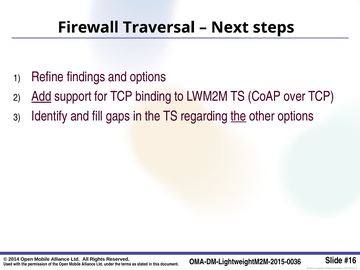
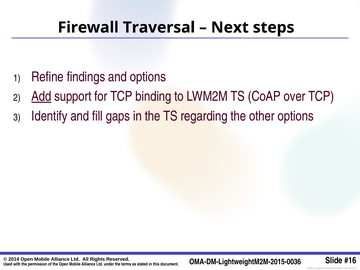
the underline: present -> none (238, 116)
